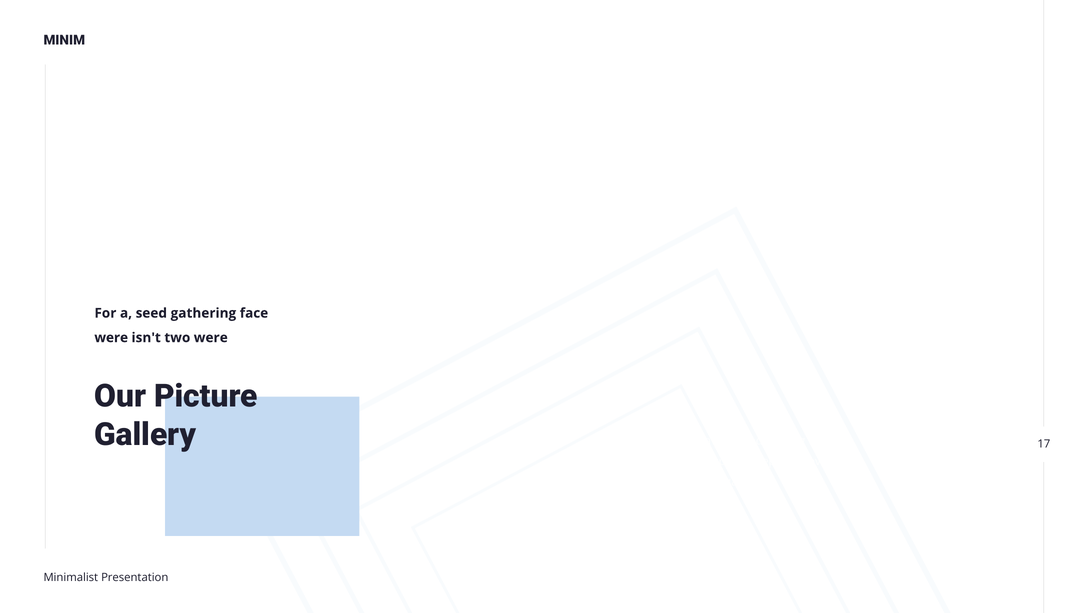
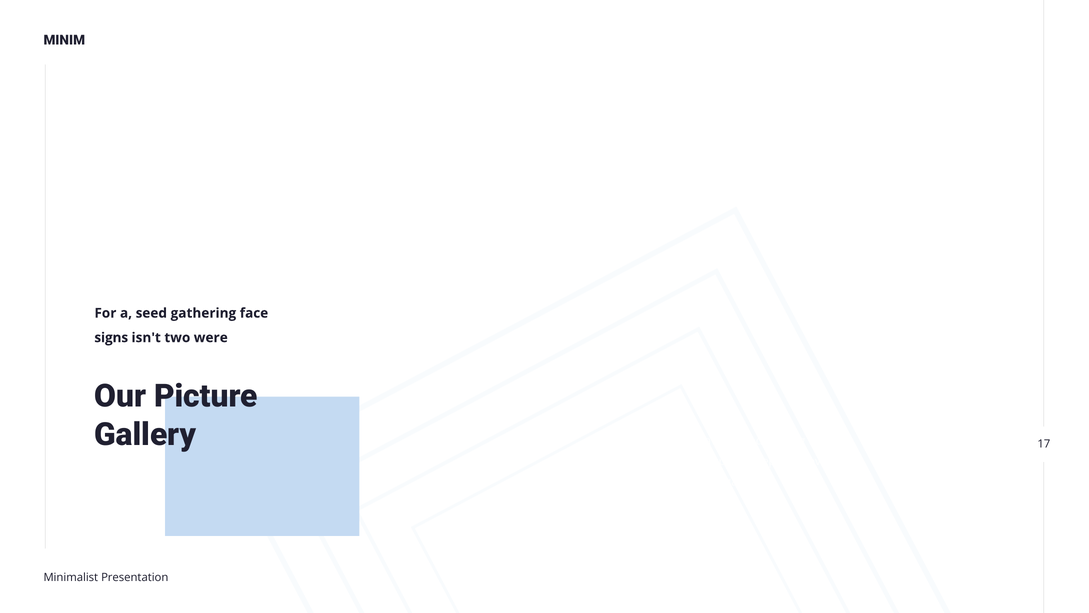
were: were -> signs (111, 337)
